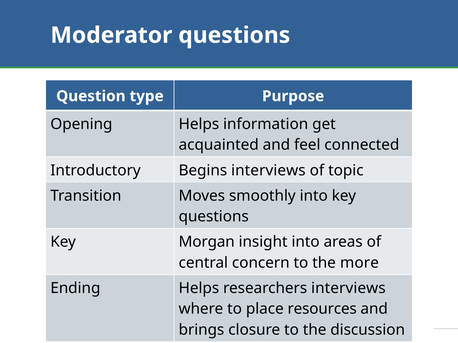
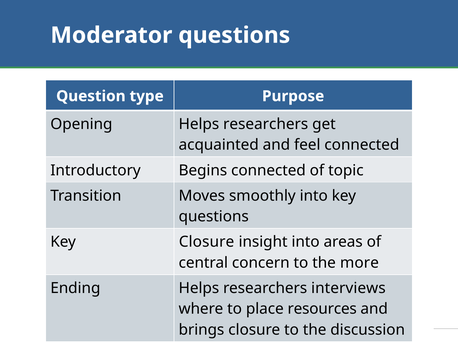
Opening Helps information: information -> researchers (266, 124)
Begins interviews: interviews -> connected (268, 171)
Key Morgan: Morgan -> Closure (207, 242)
